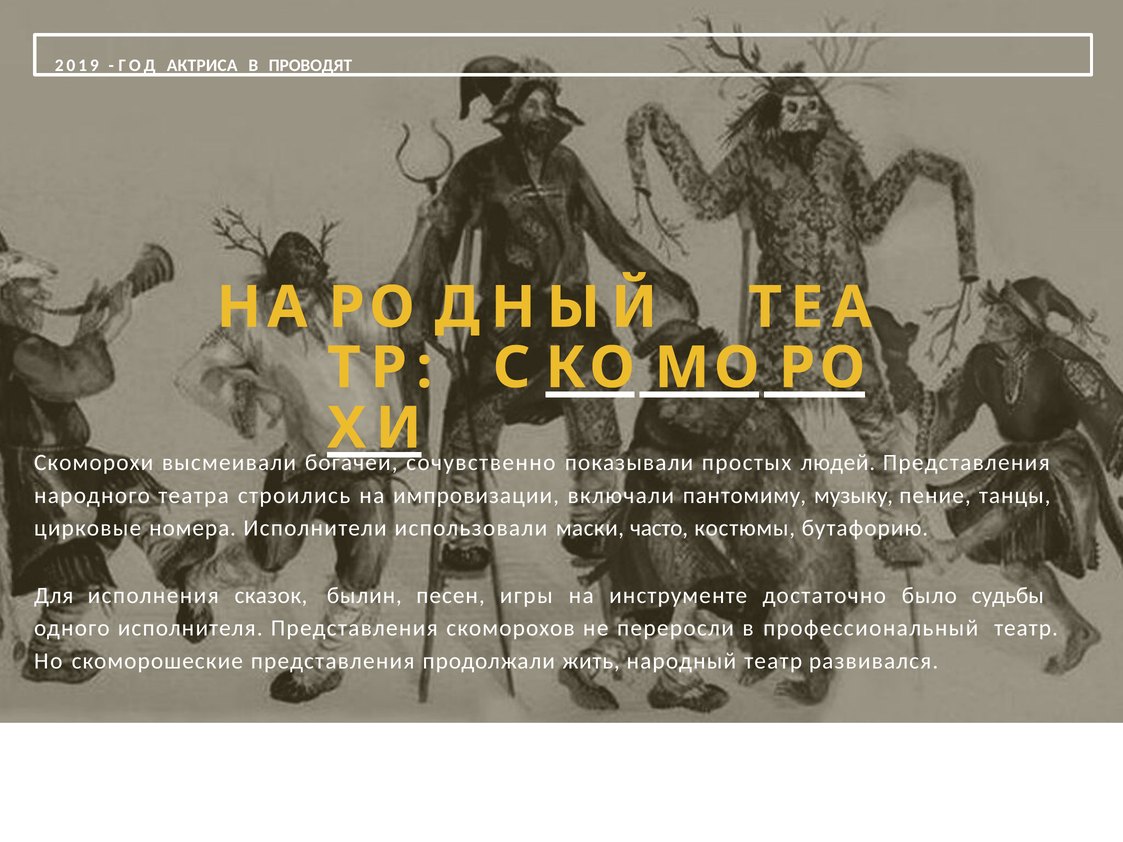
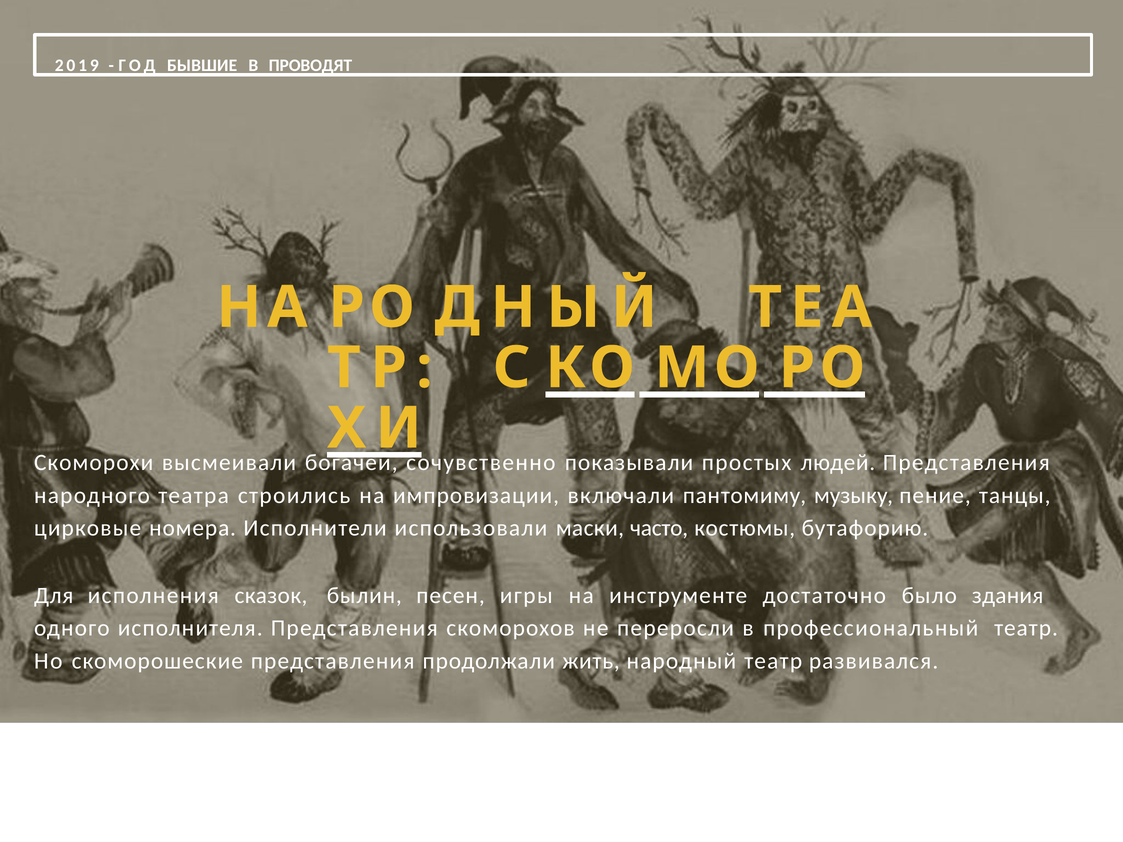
АКТРИСА: АКТРИСА -> БЫВШИЕ (202, 65)
судьбы: судьбы -> здания (1008, 596)
